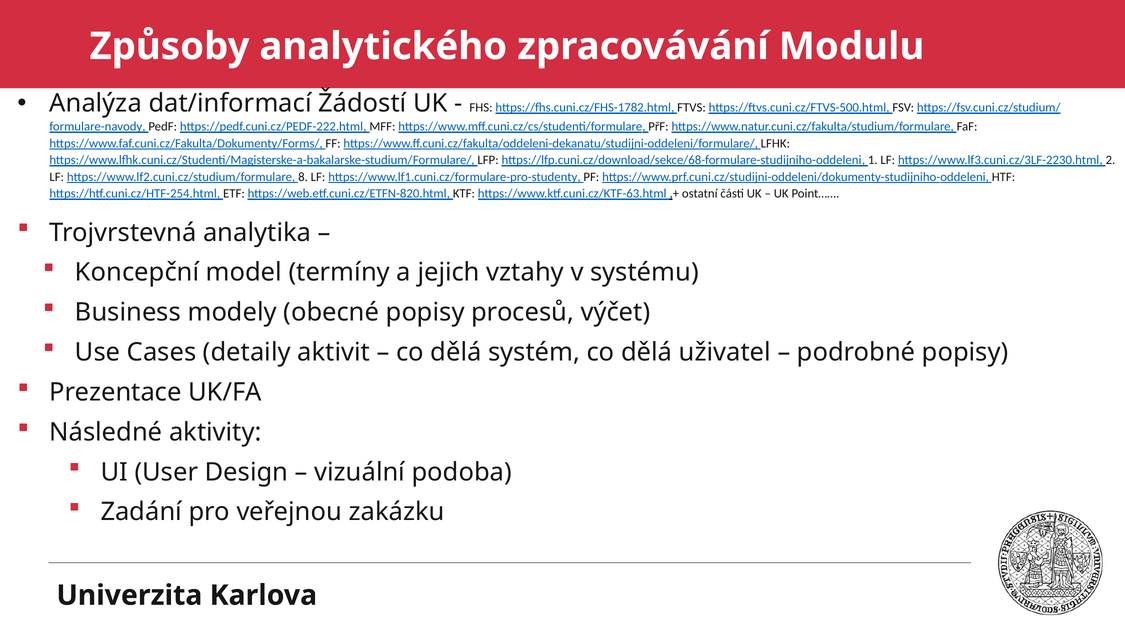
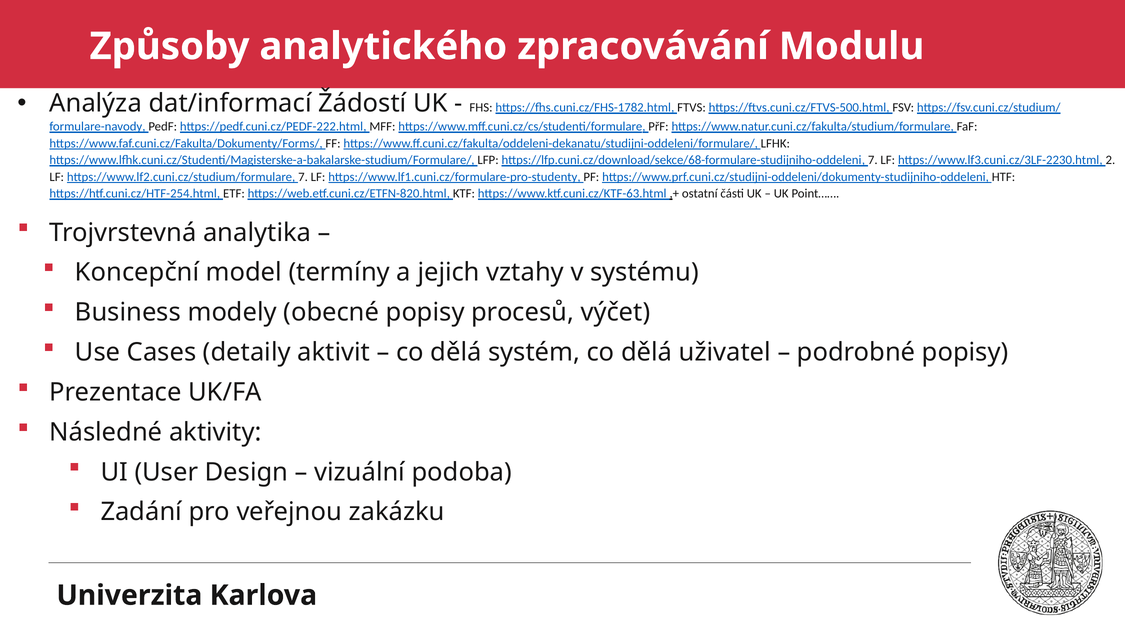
https://lfp.cuni.cz/download/sekce/68-formulare-studijniho-oddeleni 1: 1 -> 7 (873, 160)
https://www.lf2.cuni.cz/studium/formulare 8: 8 -> 7 (303, 177)
